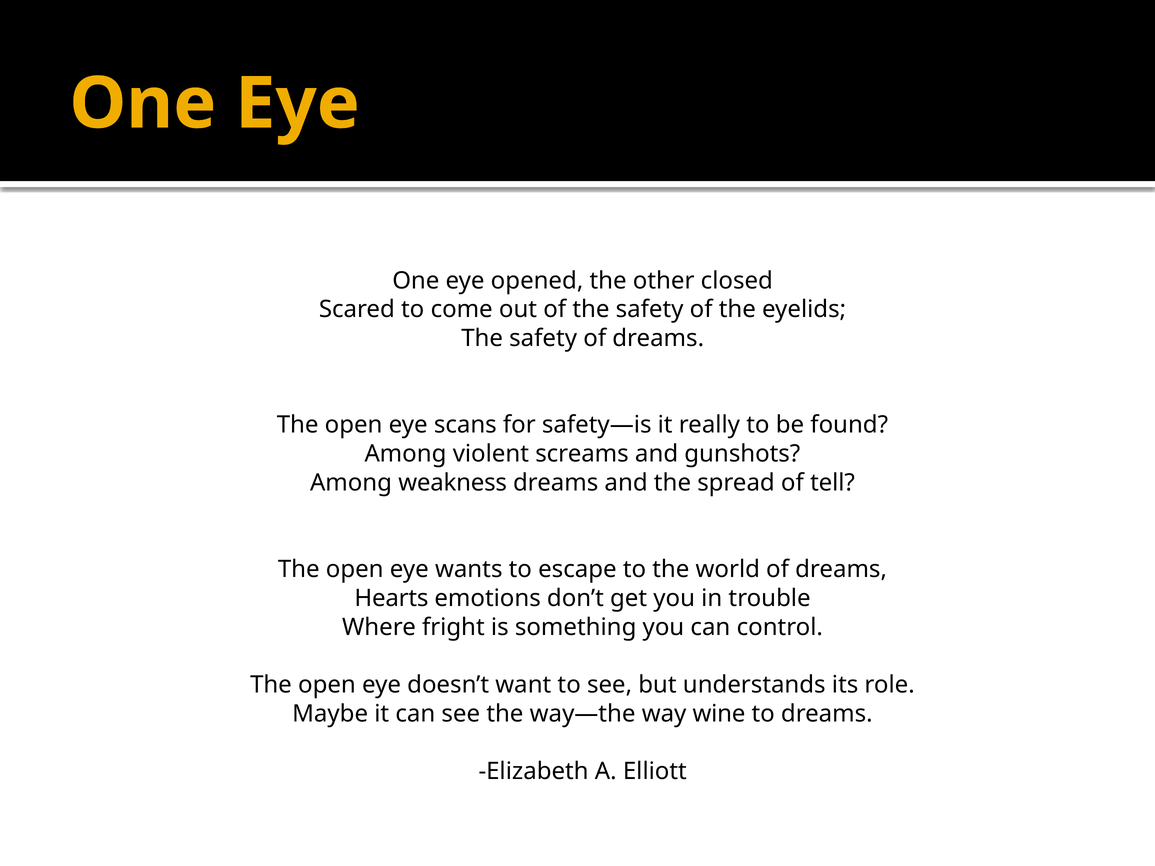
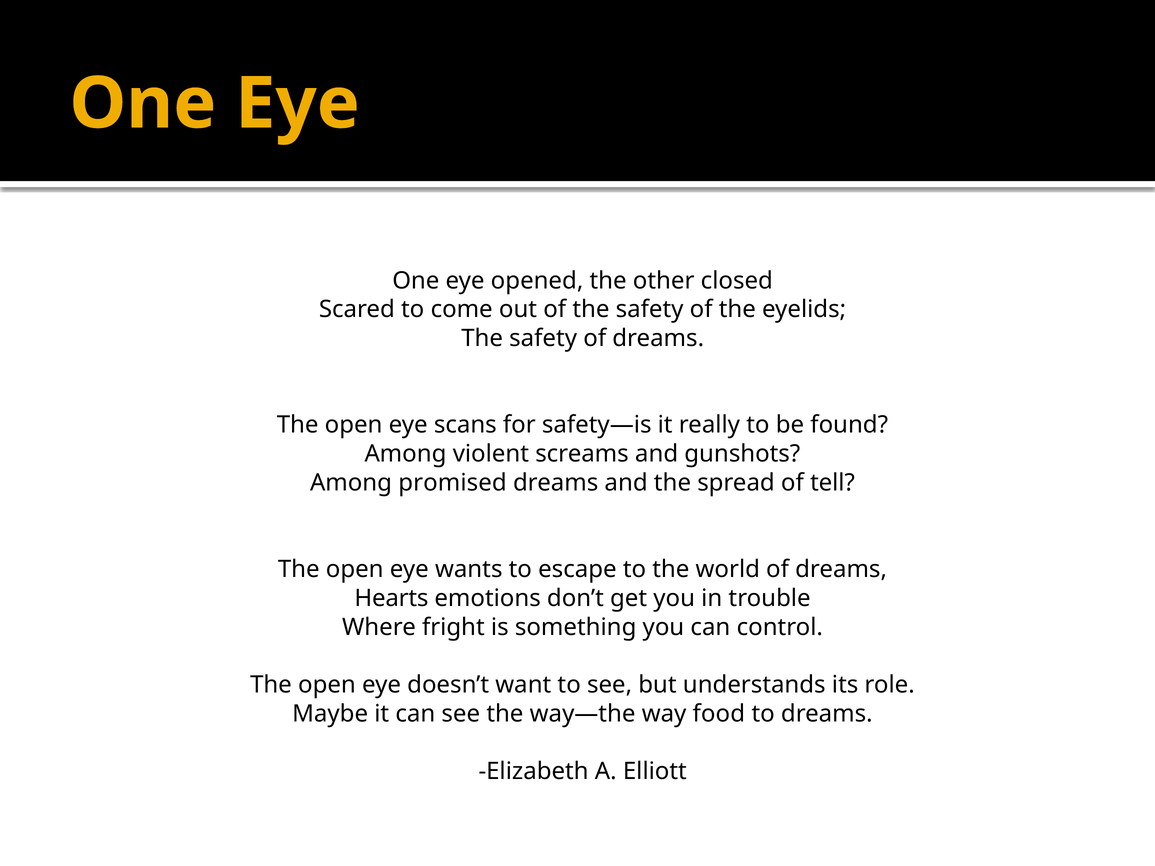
weakness: weakness -> promised (453, 483)
wine: wine -> food (719, 714)
